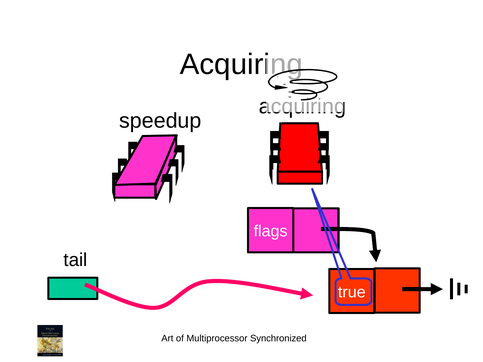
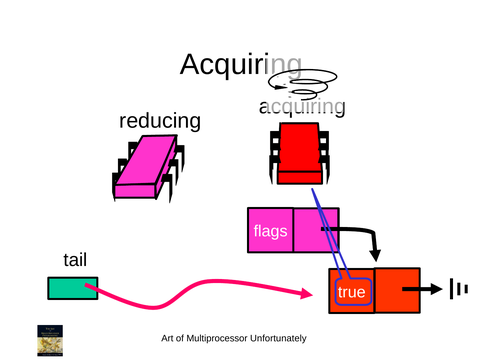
speedup: speedup -> reducing (160, 121)
Synchronized: Synchronized -> Unfortunately (278, 339)
